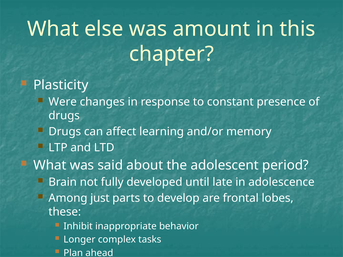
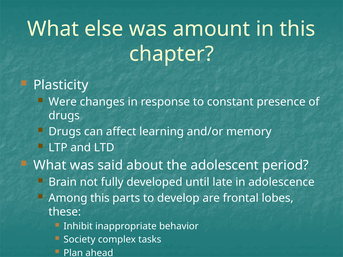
Among just: just -> this (100, 198)
Longer: Longer -> Society (79, 240)
